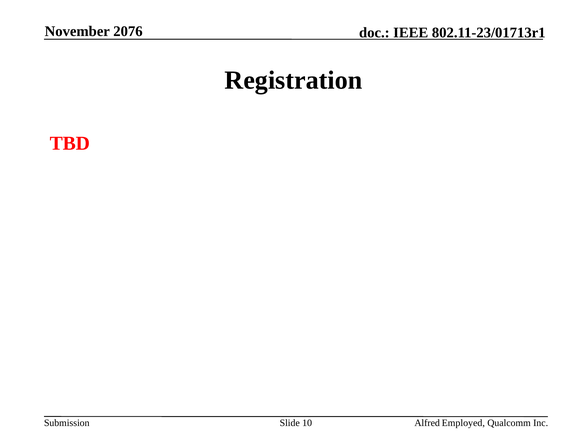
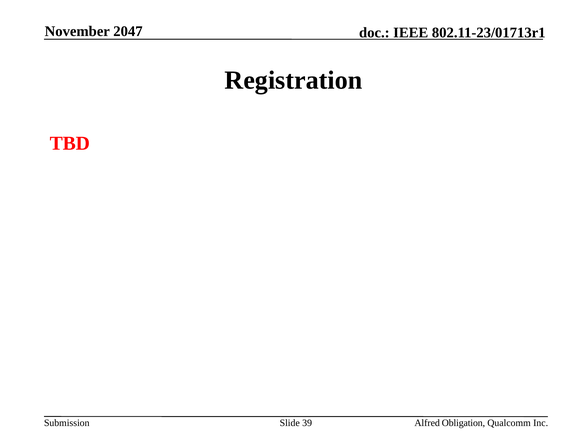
2076: 2076 -> 2047 (128, 31)
10: 10 -> 39 (307, 422)
Employed: Employed -> Obligation (463, 422)
